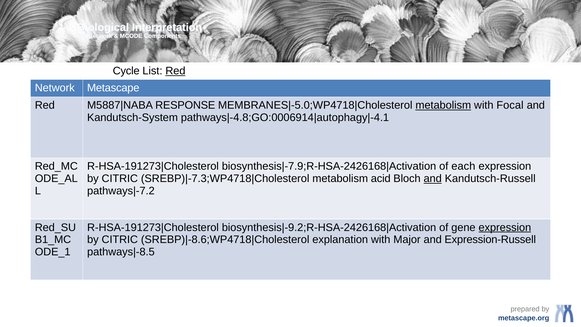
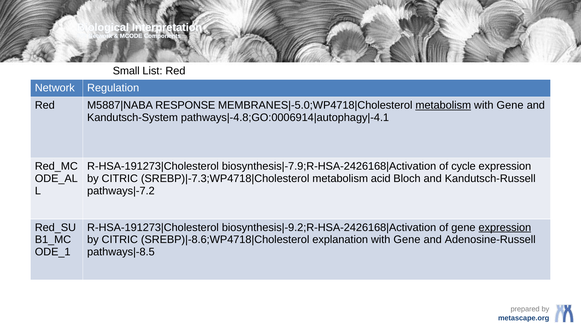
Cycle: Cycle -> Small (126, 71)
Red underline: present -> none (175, 71)
Metascape: Metascape -> Regulation (113, 88)
Focal: Focal -> Gene (510, 105)
each: each -> cycle (463, 166)
and underline: present -> none (433, 178)
Major: Major -> Gene (407, 239)
Expression-Russell: Expression-Russell -> Adenosine-Russell (490, 239)
